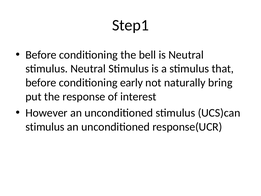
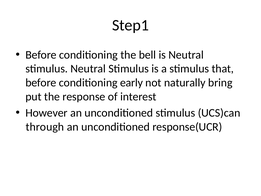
stimulus: stimulus -> through (45, 127)
